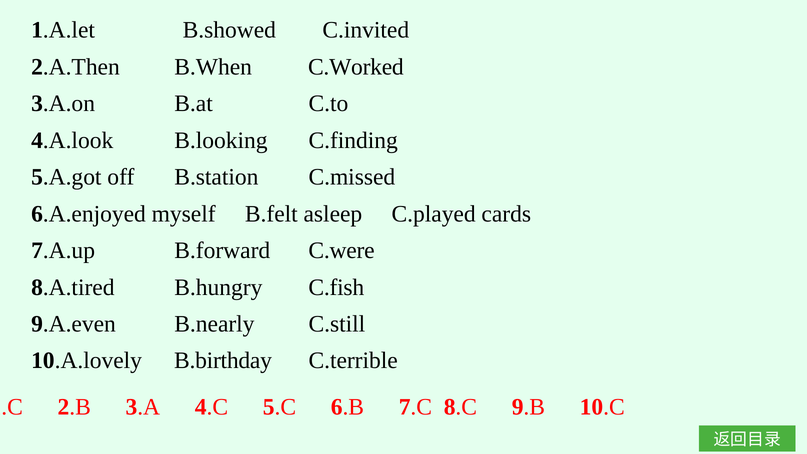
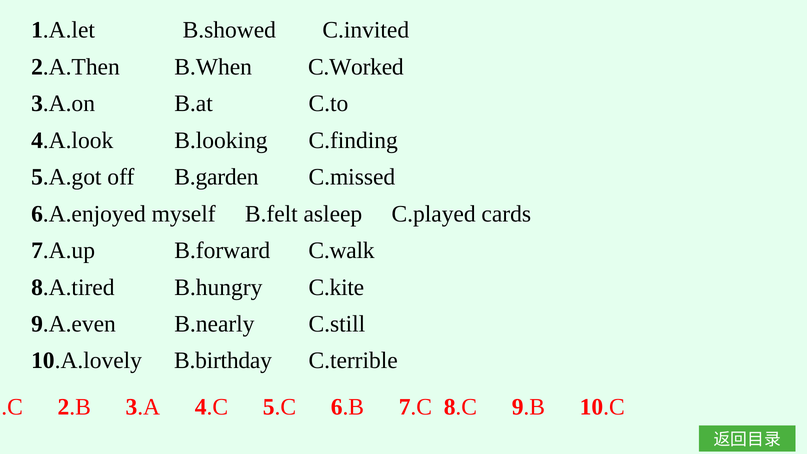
B.station: B.station -> B.garden (216, 177)
C.were: C.were -> C.walk (342, 251)
C.fish: C.fish -> C.kite (336, 287)
